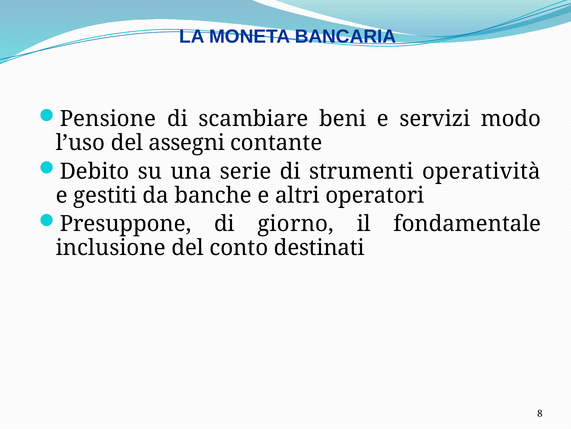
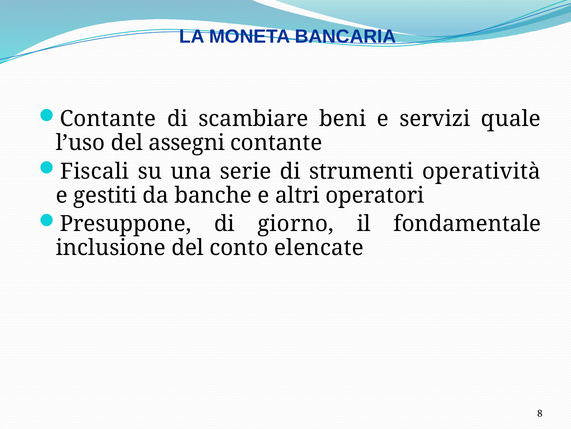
Pensione: Pensione -> Contante (108, 119)
modo: modo -> quale (511, 119)
Debito: Debito -> Fiscali (95, 171)
destinati: destinati -> elencate (319, 247)
